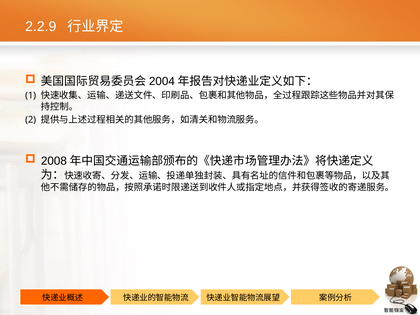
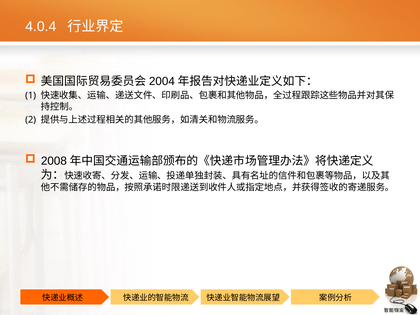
2.2.9: 2.2.9 -> 4.0.4 (41, 26)
